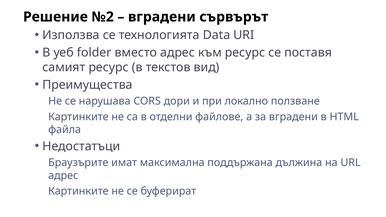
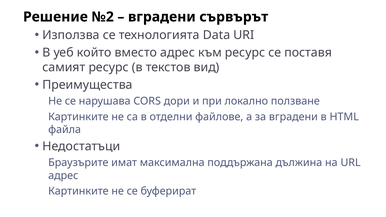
folder: folder -> който (94, 53)
